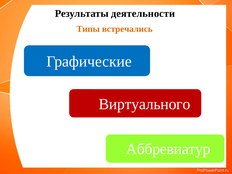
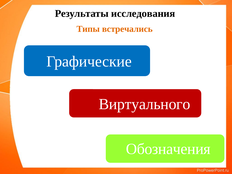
деятельности: деятельности -> исследования (143, 13)
Аббревиатур: Аббревиатур -> Обозначения (168, 149)
